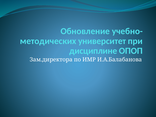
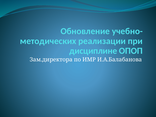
университет: университет -> реализации (102, 41)
